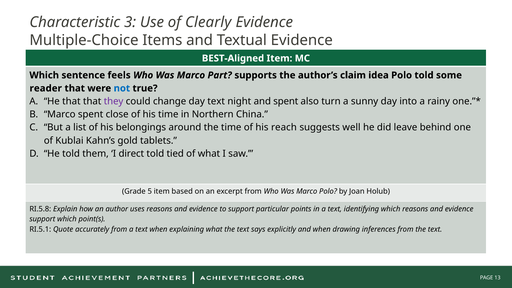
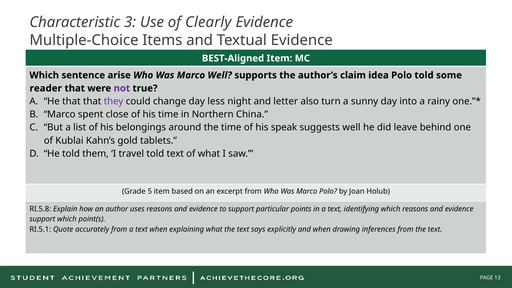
feels: feels -> arise (119, 75)
Marco Part: Part -> Well (220, 75)
not colour: blue -> purple (122, 88)
day text: text -> less (216, 101)
and spent: spent -> letter (286, 101)
reach: reach -> speak (284, 127)
direct: direct -> travel (131, 154)
told tied: tied -> text (175, 154)
